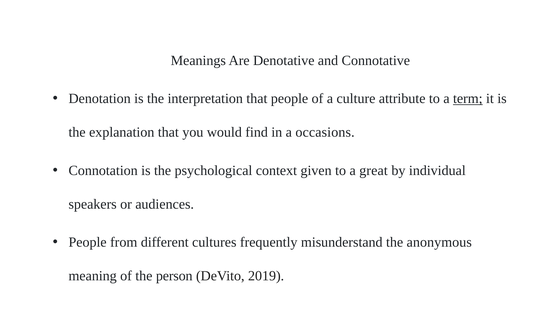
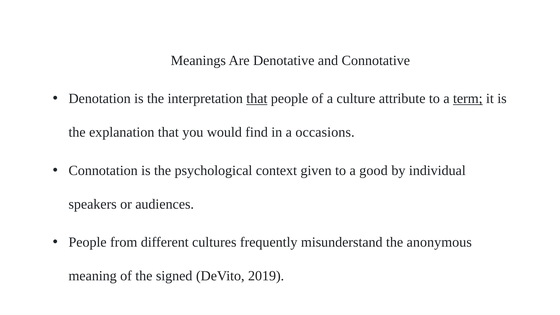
that underline: none -> present (257, 99)
great: great -> good (374, 171)
person: person -> signed (174, 276)
